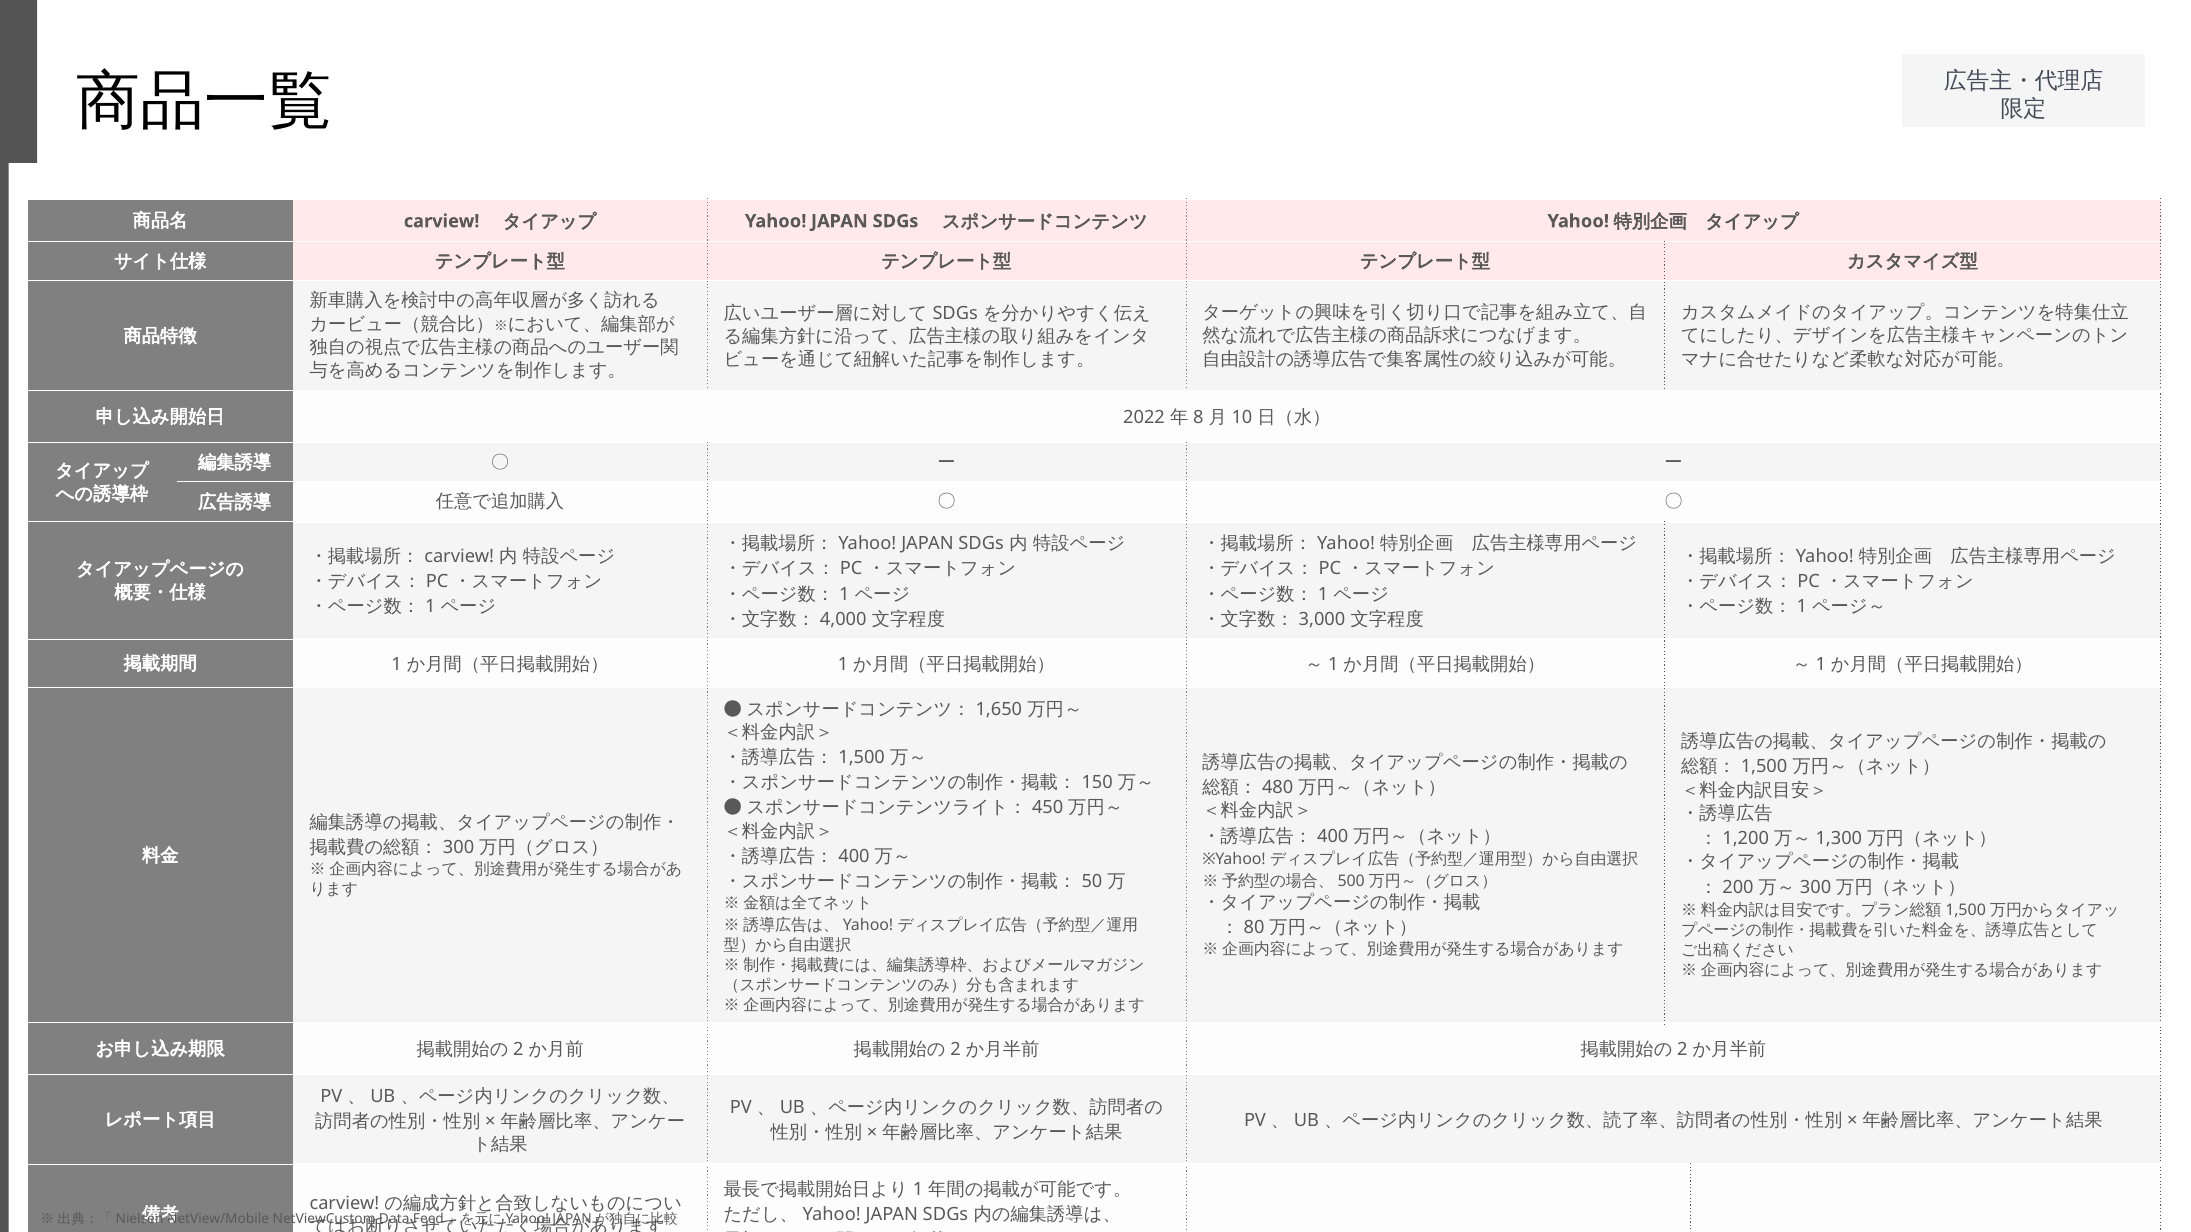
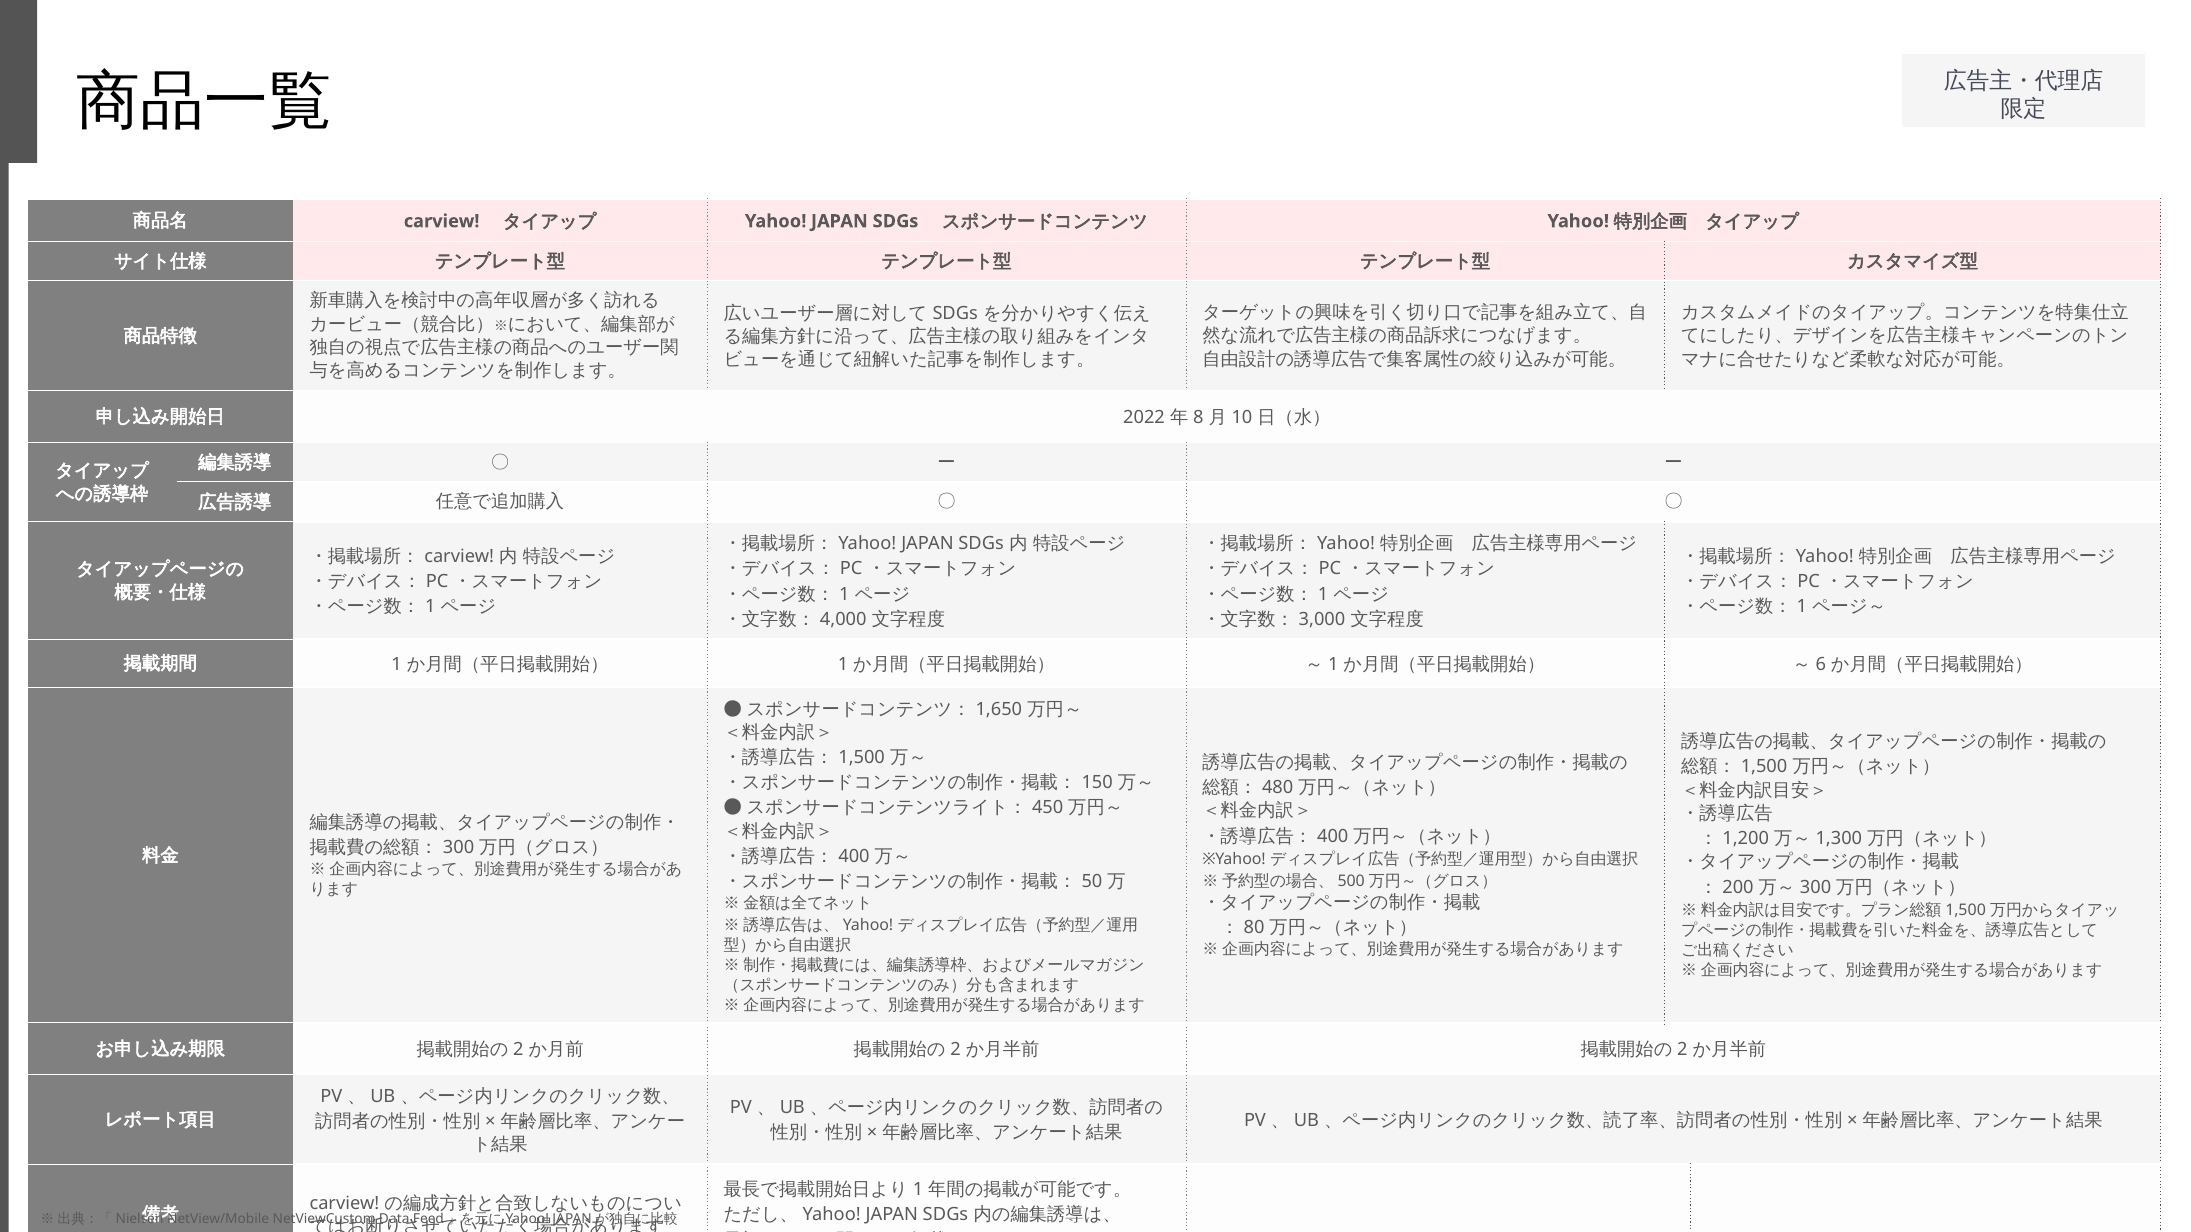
1: 1 -> 6 (1821, 664)
